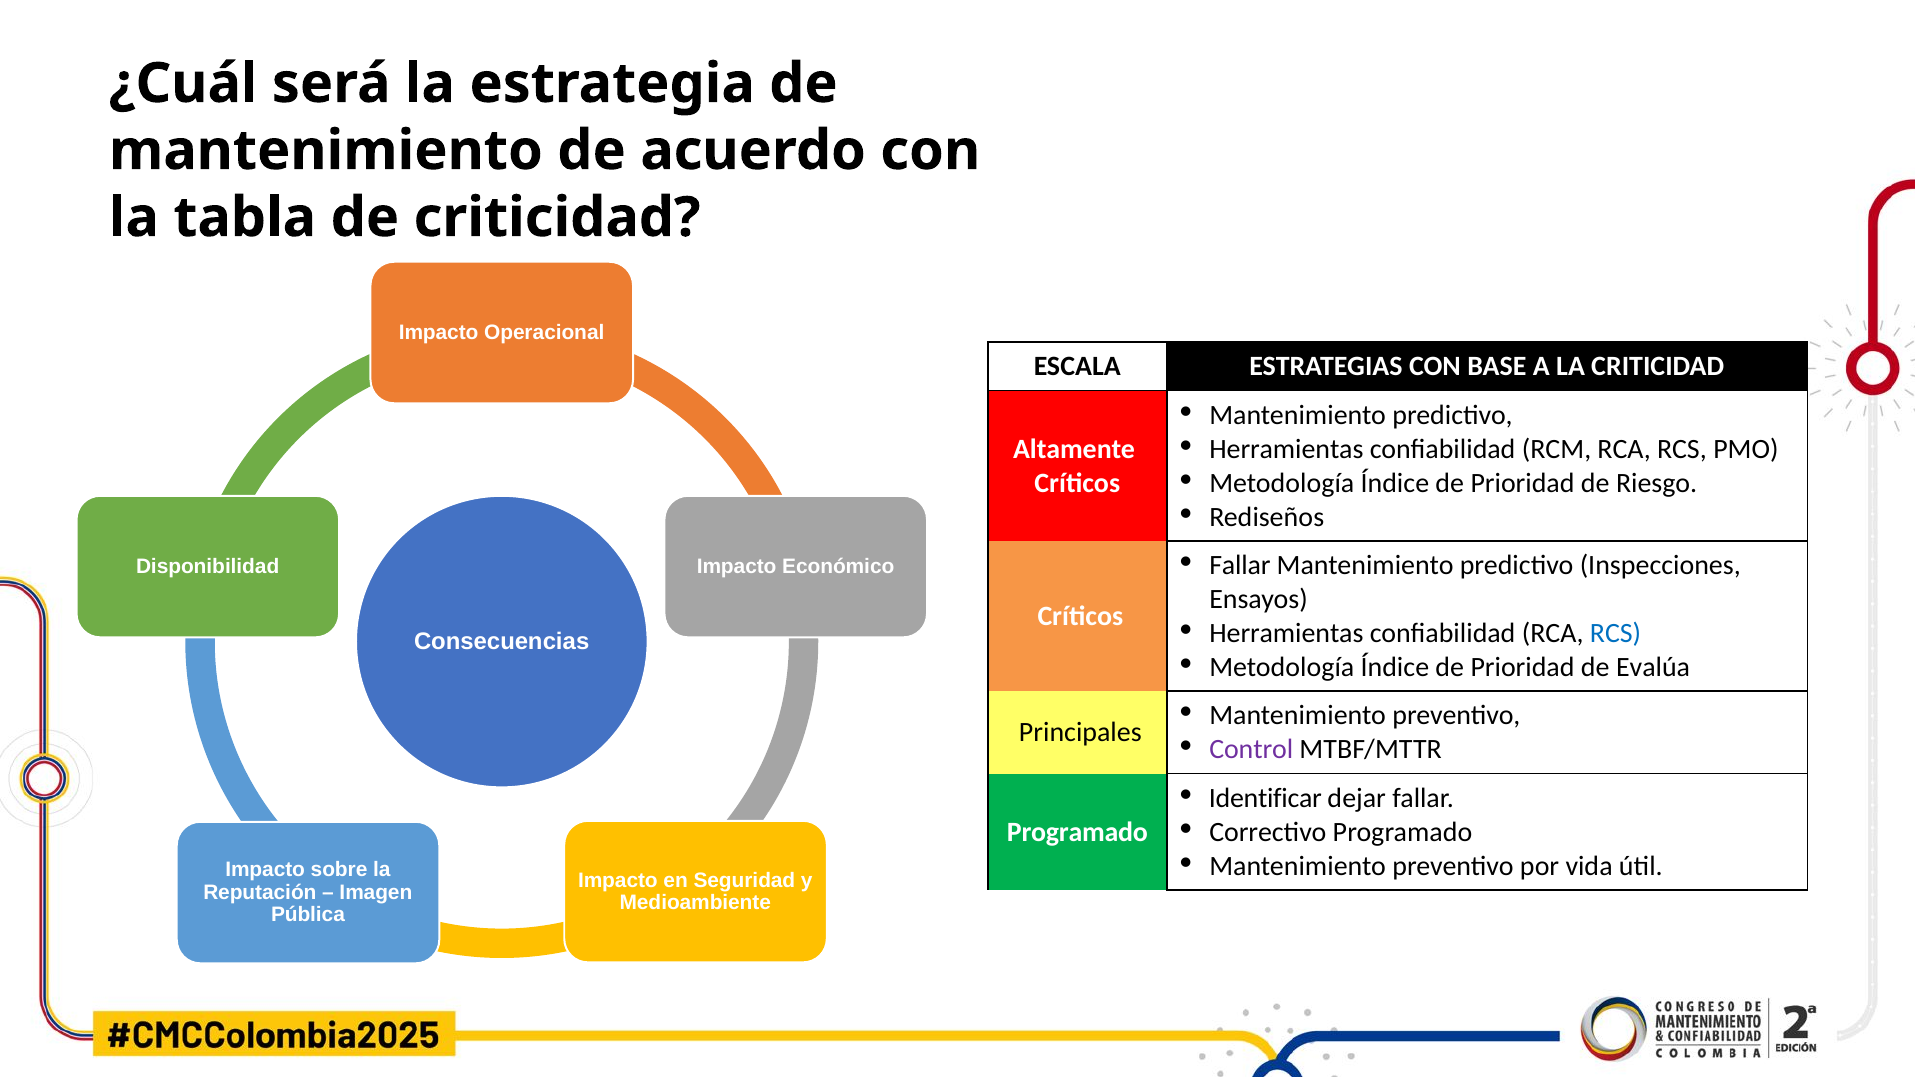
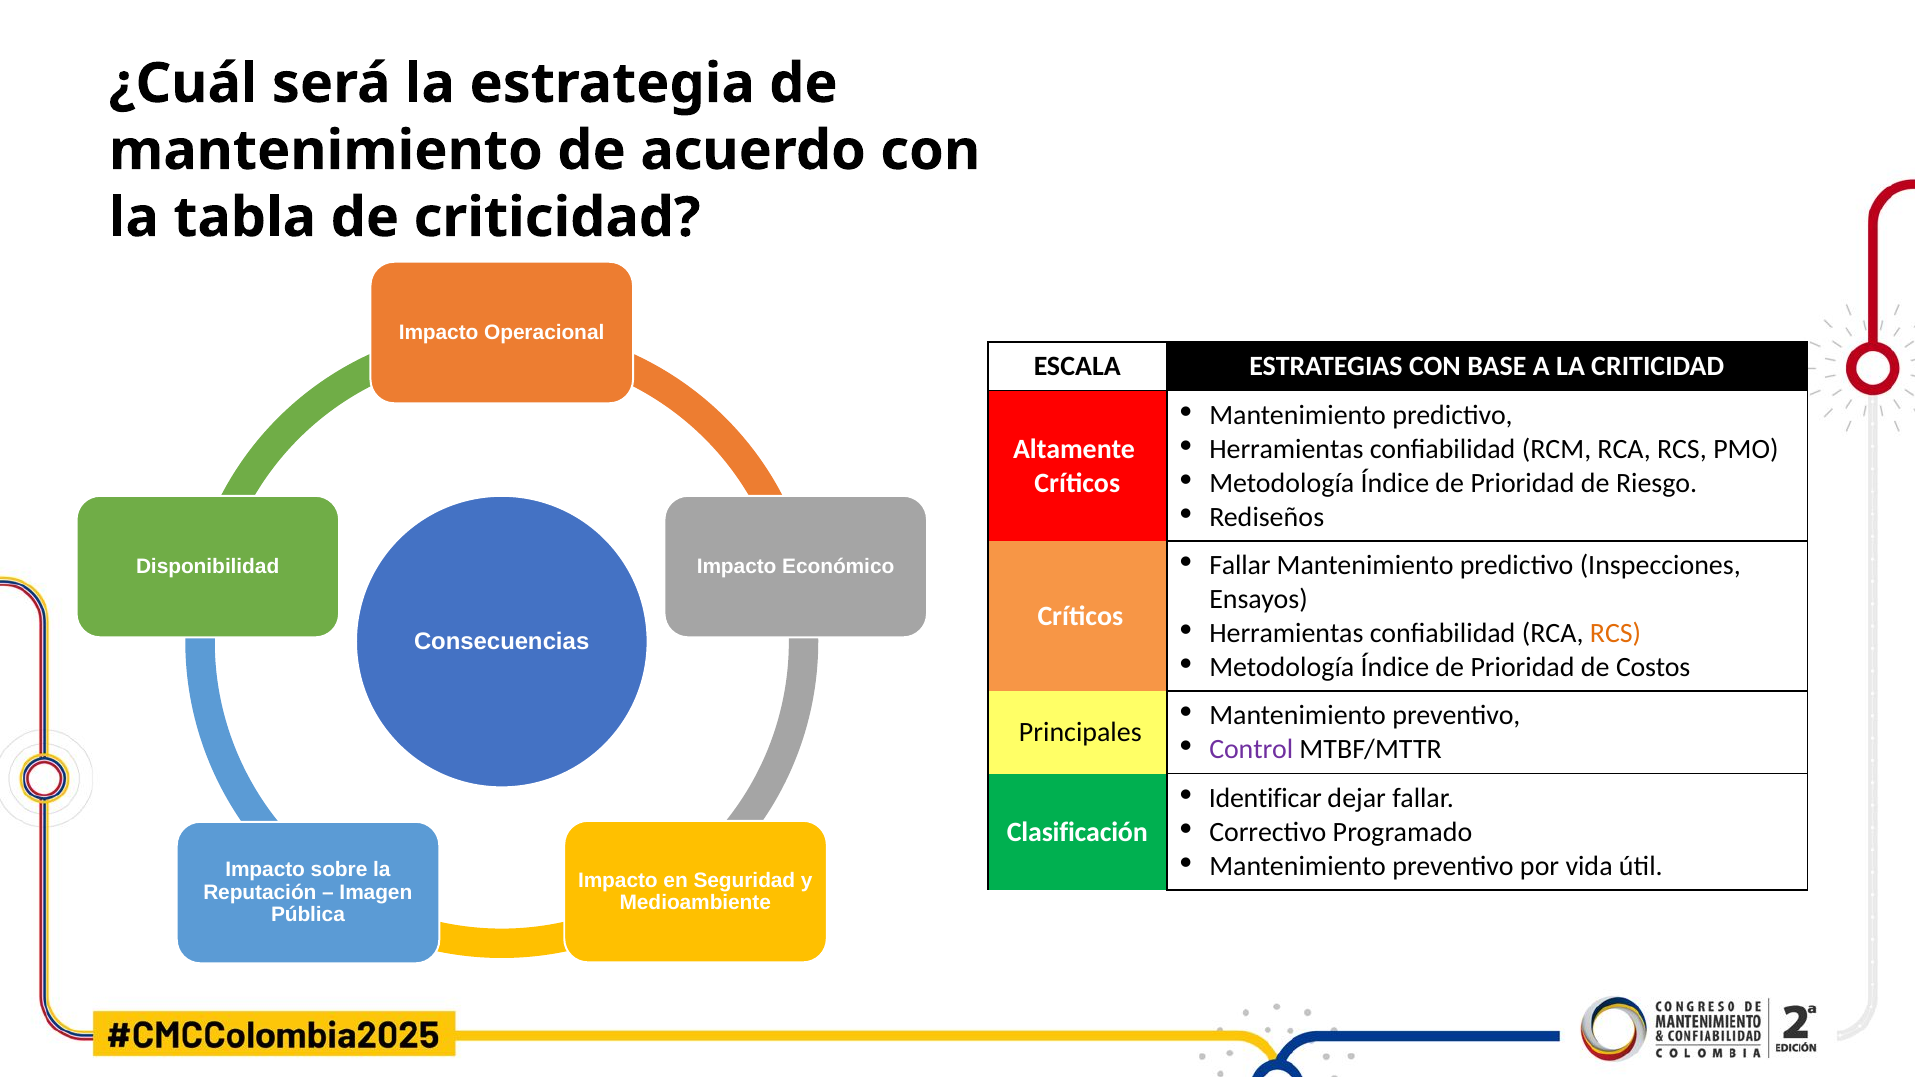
RCS colour: blue -> orange (1616, 633)
Evalúa: Evalúa -> Costos (1653, 667)
Programado: Programado -> Clasificación (1077, 832)
